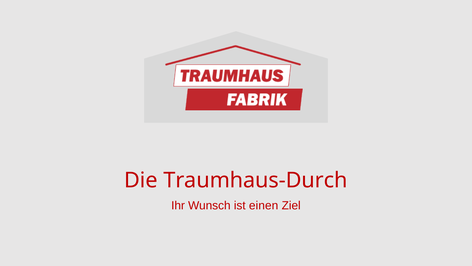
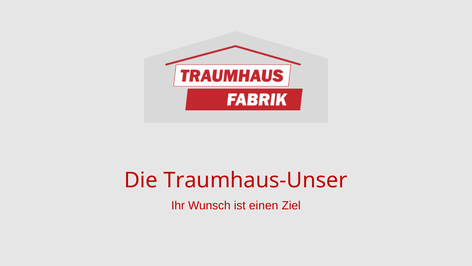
Traumhaus-Durch: Traumhaus-Durch -> Traumhaus-Unser (255, 180)
